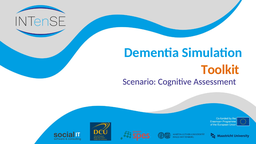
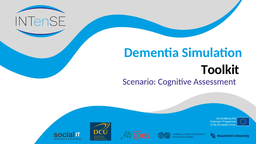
Toolkit colour: orange -> black (220, 70)
